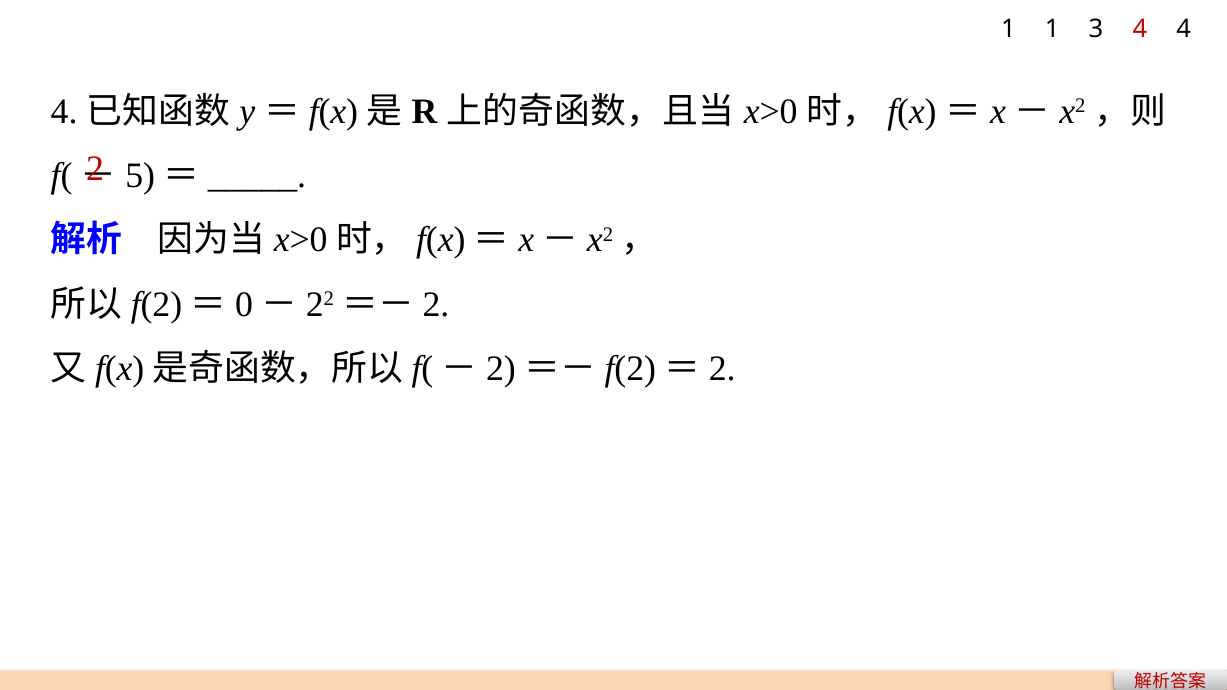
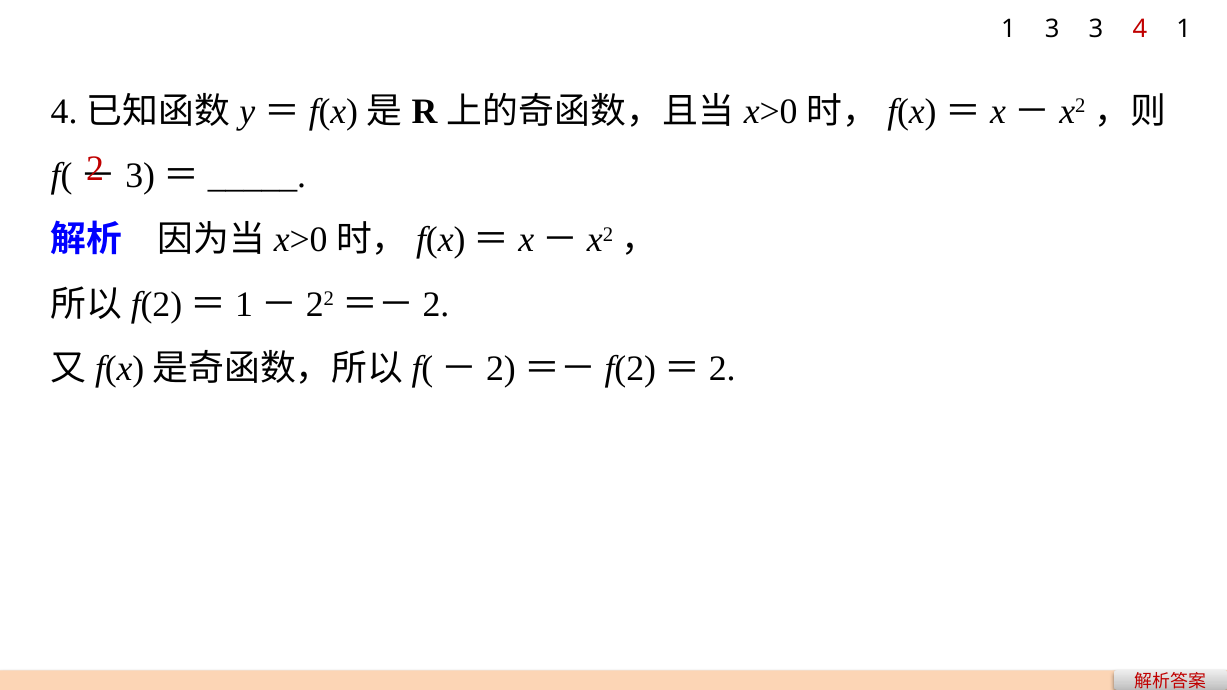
1 1: 1 -> 3 (1052, 29)
3 4 4: 4 -> 1 (1184, 29)
5: 5 -> 3 (140, 176)
0: 0 -> 1 (244, 305)
